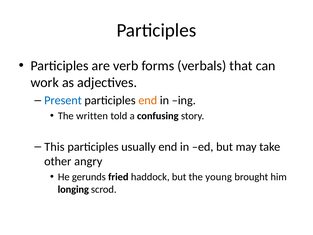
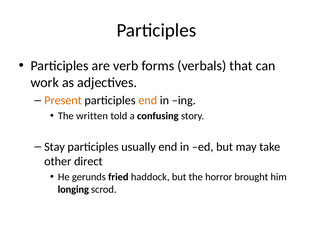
Present colour: blue -> orange (63, 100)
This: This -> Stay (55, 147)
angry: angry -> direct (88, 161)
young: young -> horror (219, 177)
